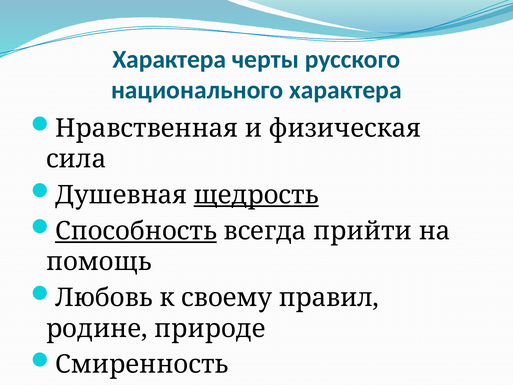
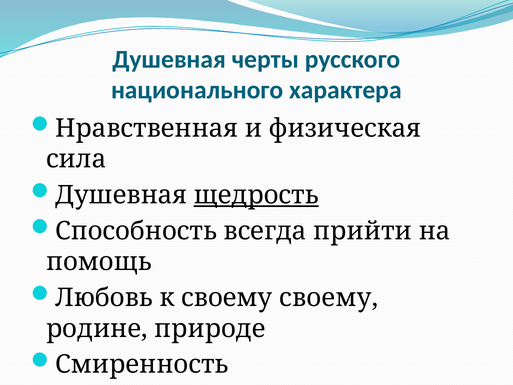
Характера: Характера -> Душевная (169, 59)
Способность underline: present -> none (136, 231)
своему правил: правил -> своему (329, 298)
